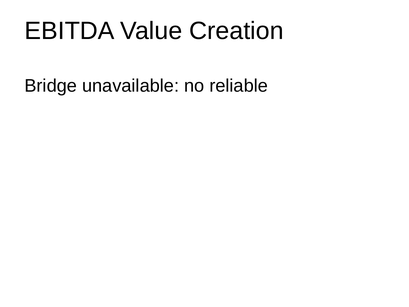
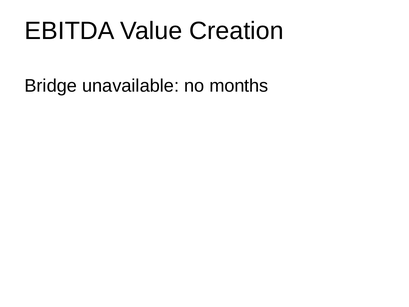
reliable: reliable -> months (239, 86)
